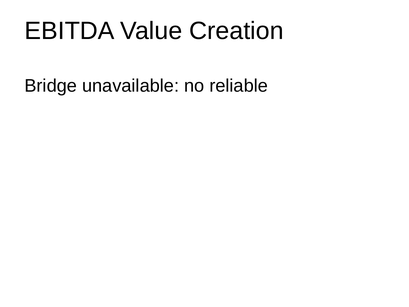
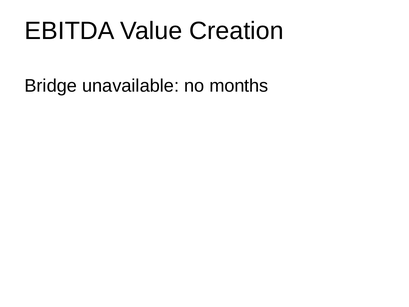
reliable: reliable -> months (239, 86)
